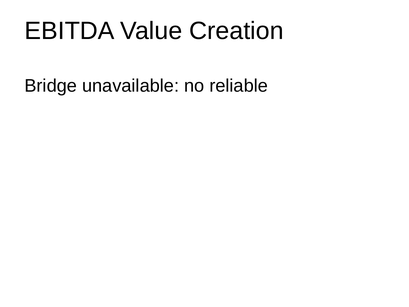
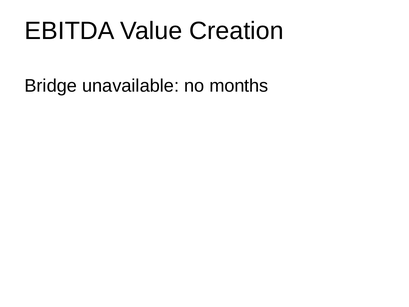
reliable: reliable -> months (239, 86)
